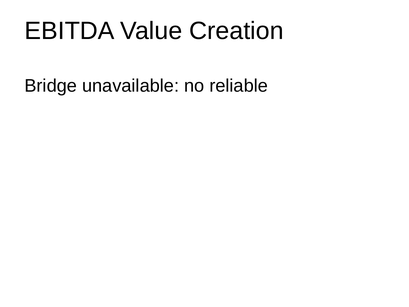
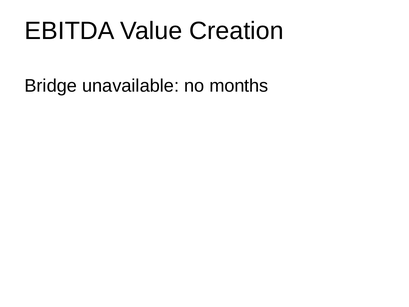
reliable: reliable -> months (239, 86)
